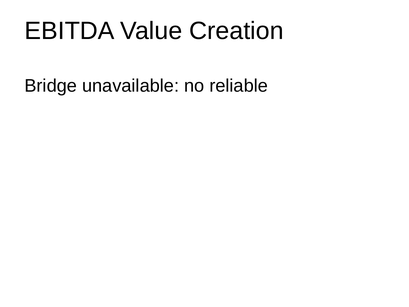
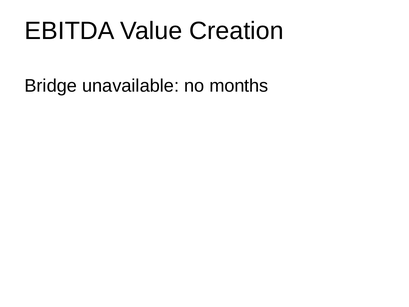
reliable: reliable -> months (239, 86)
